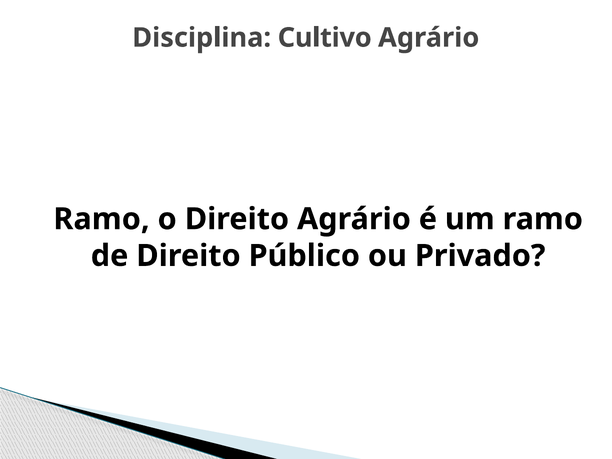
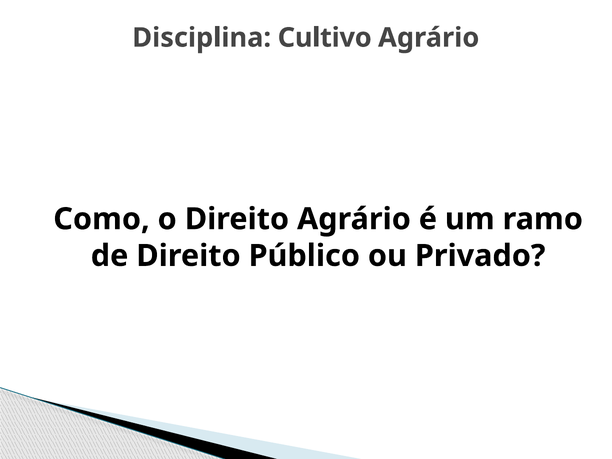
Ramo: Ramo -> Como (102, 219)
